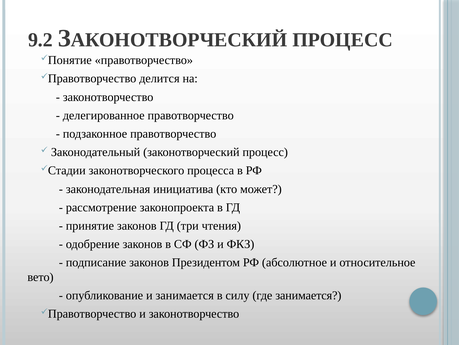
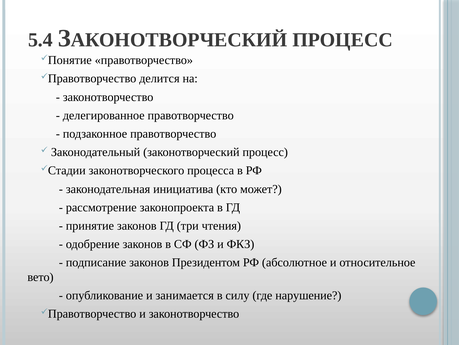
9.2: 9.2 -> 5.4 (40, 40)
где занимается: занимается -> нарушение (308, 295)
